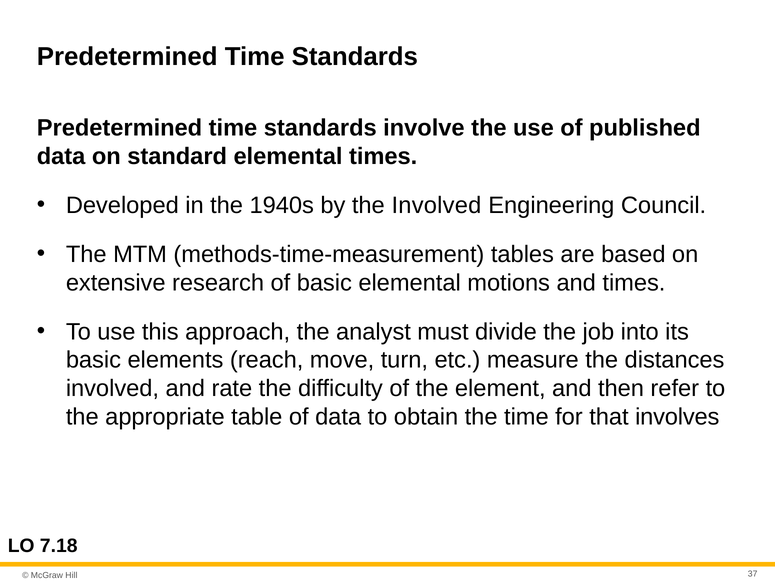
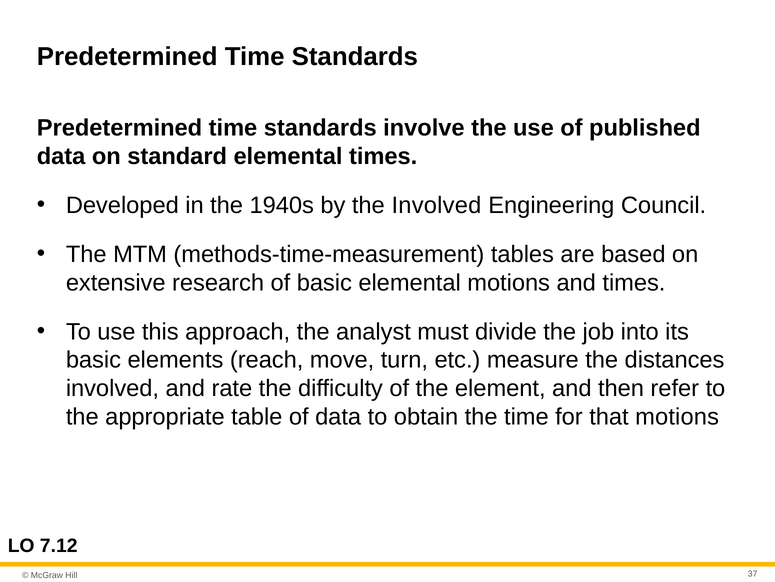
that involves: involves -> motions (677, 417)
7.18: 7.18 -> 7.12 (59, 545)
